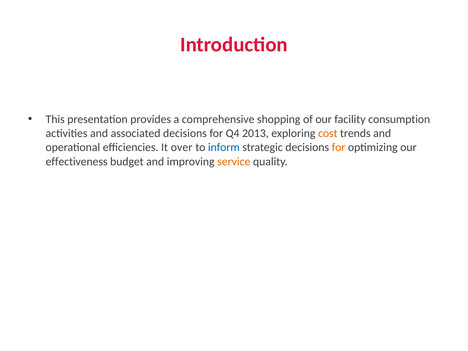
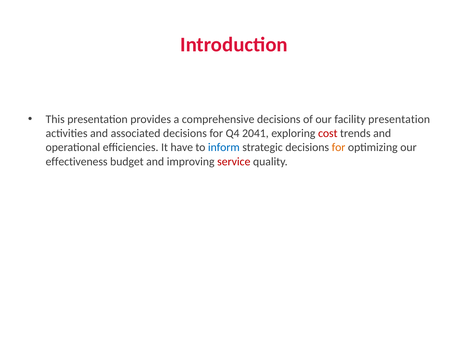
comprehensive shopping: shopping -> decisions (279, 119)
facility consumption: consumption -> presentation (399, 119)
2013: 2013 -> 2041 (255, 133)
cost colour: orange -> red (328, 133)
over: over -> have (182, 147)
service colour: orange -> red (234, 162)
